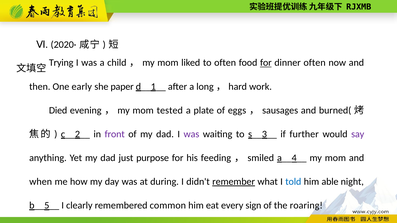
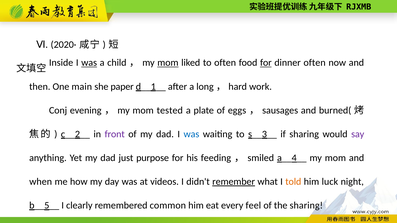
Trying: Trying -> Inside (61, 63)
was underline: none -> present (89, 63)
mom underline: none -> present (168, 63)
early: early -> main (82, 87)
Died: Died -> Conj (58, 110)
was colour: purple -> blue (191, 134)
if further: further -> sharing (304, 134)
during: during -> videos (165, 182)
told colour: blue -> orange (293, 182)
able: able -> luck (330, 182)
sign: sign -> feel (253, 206)
the roaring: roaring -> sharing (306, 206)
